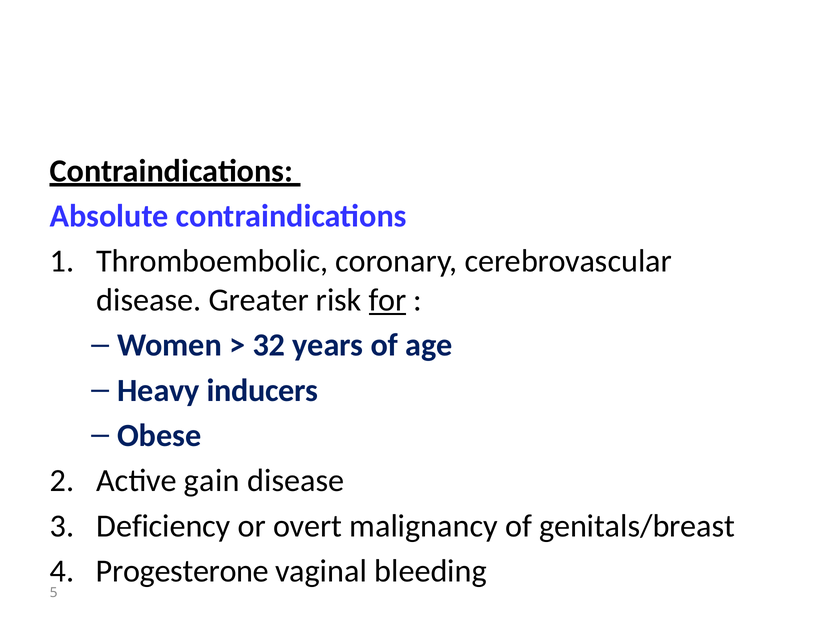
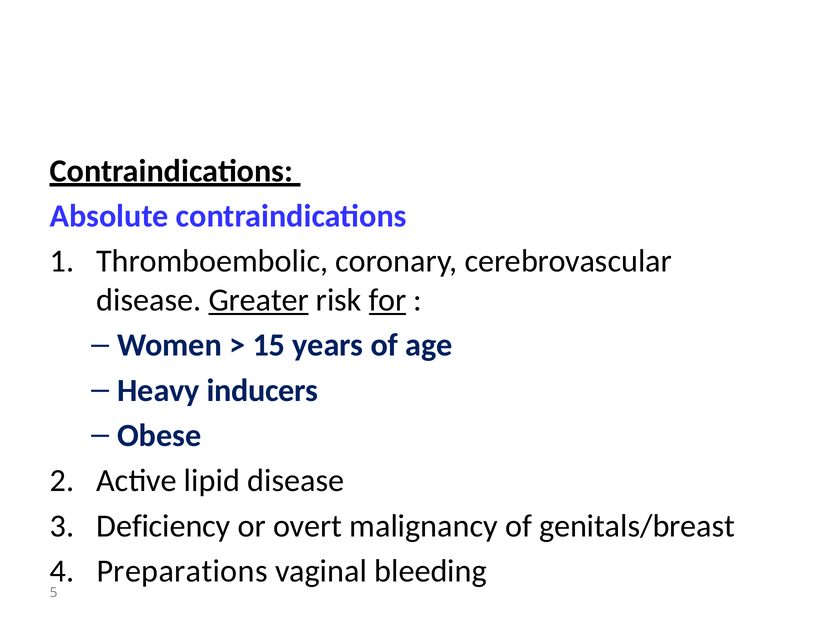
Greater underline: none -> present (259, 300)
32: 32 -> 15 (269, 345)
gain: gain -> lipid (212, 481)
Progesterone: Progesterone -> Preparations (182, 571)
